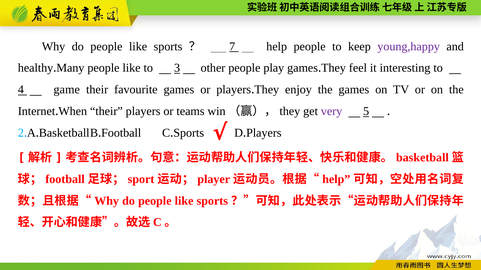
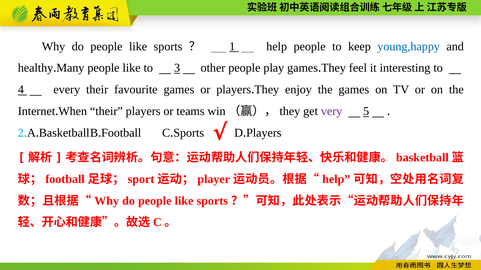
7: 7 -> 1 (232, 47)
young,happy colour: purple -> blue (409, 47)
game: game -> every (67, 90)
